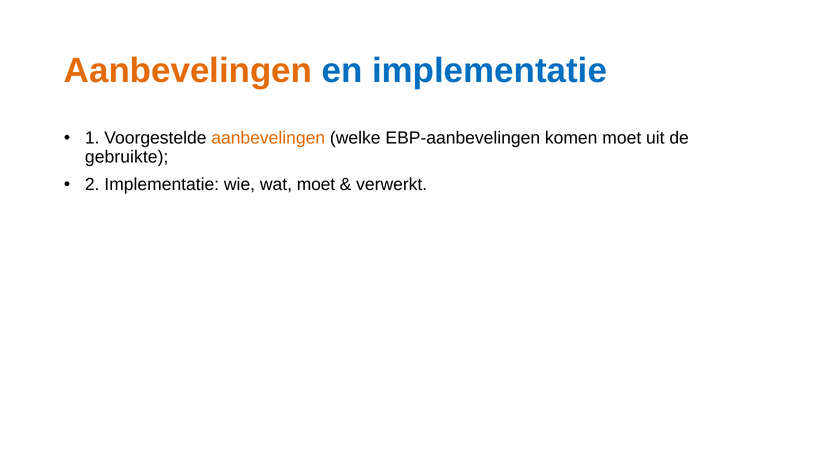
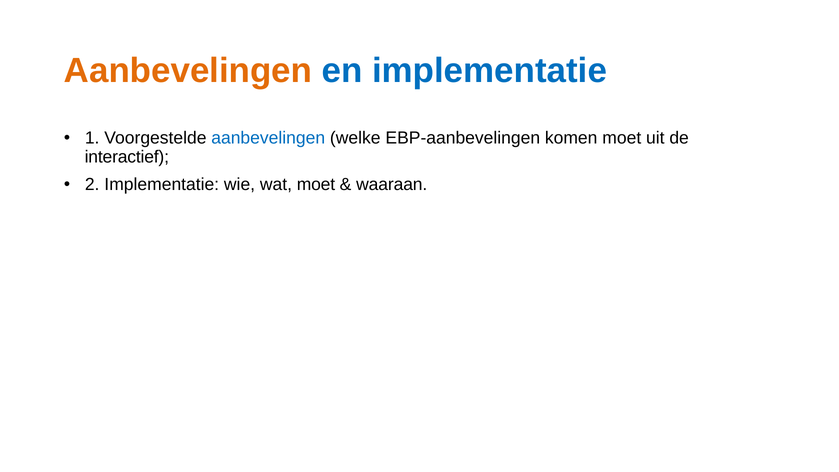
aanbevelingen colour: orange -> blue (268, 138)
gebruikte: gebruikte -> interactief (127, 157)
verwerkt: verwerkt -> waaraan (392, 185)
